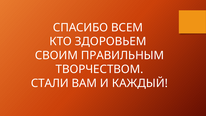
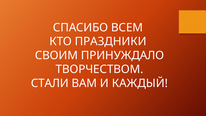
ЗДОРОВЬЕМ: ЗДОРОВЬЕМ -> ПРАЗДНИКИ (111, 41)
ПРАВИЛЬНЫМ: ПРАВИЛЬНЫМ -> ПРИНУЖДАЛО (123, 55)
